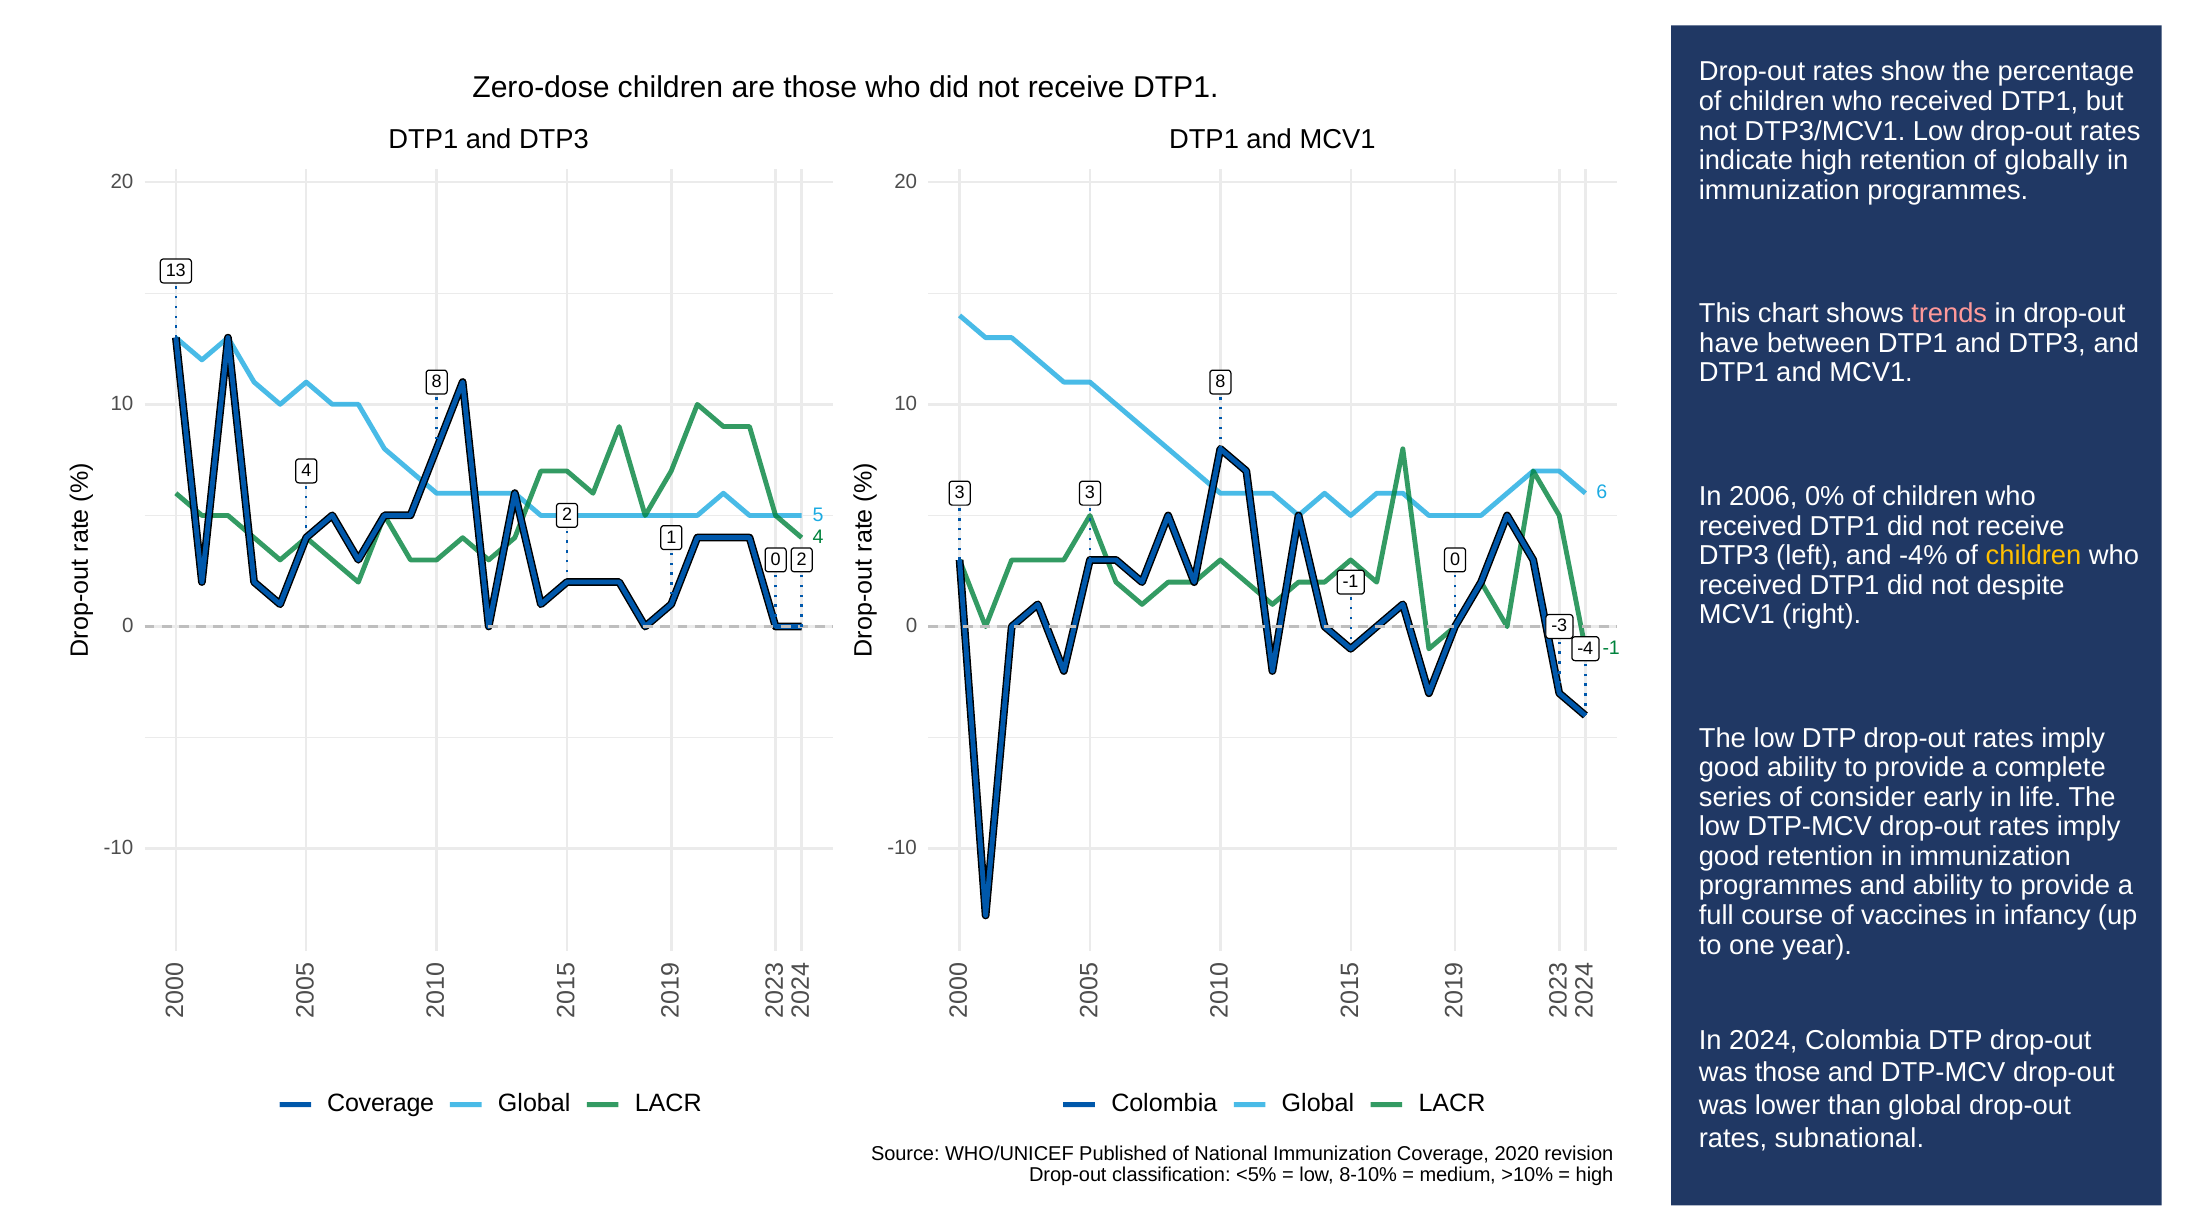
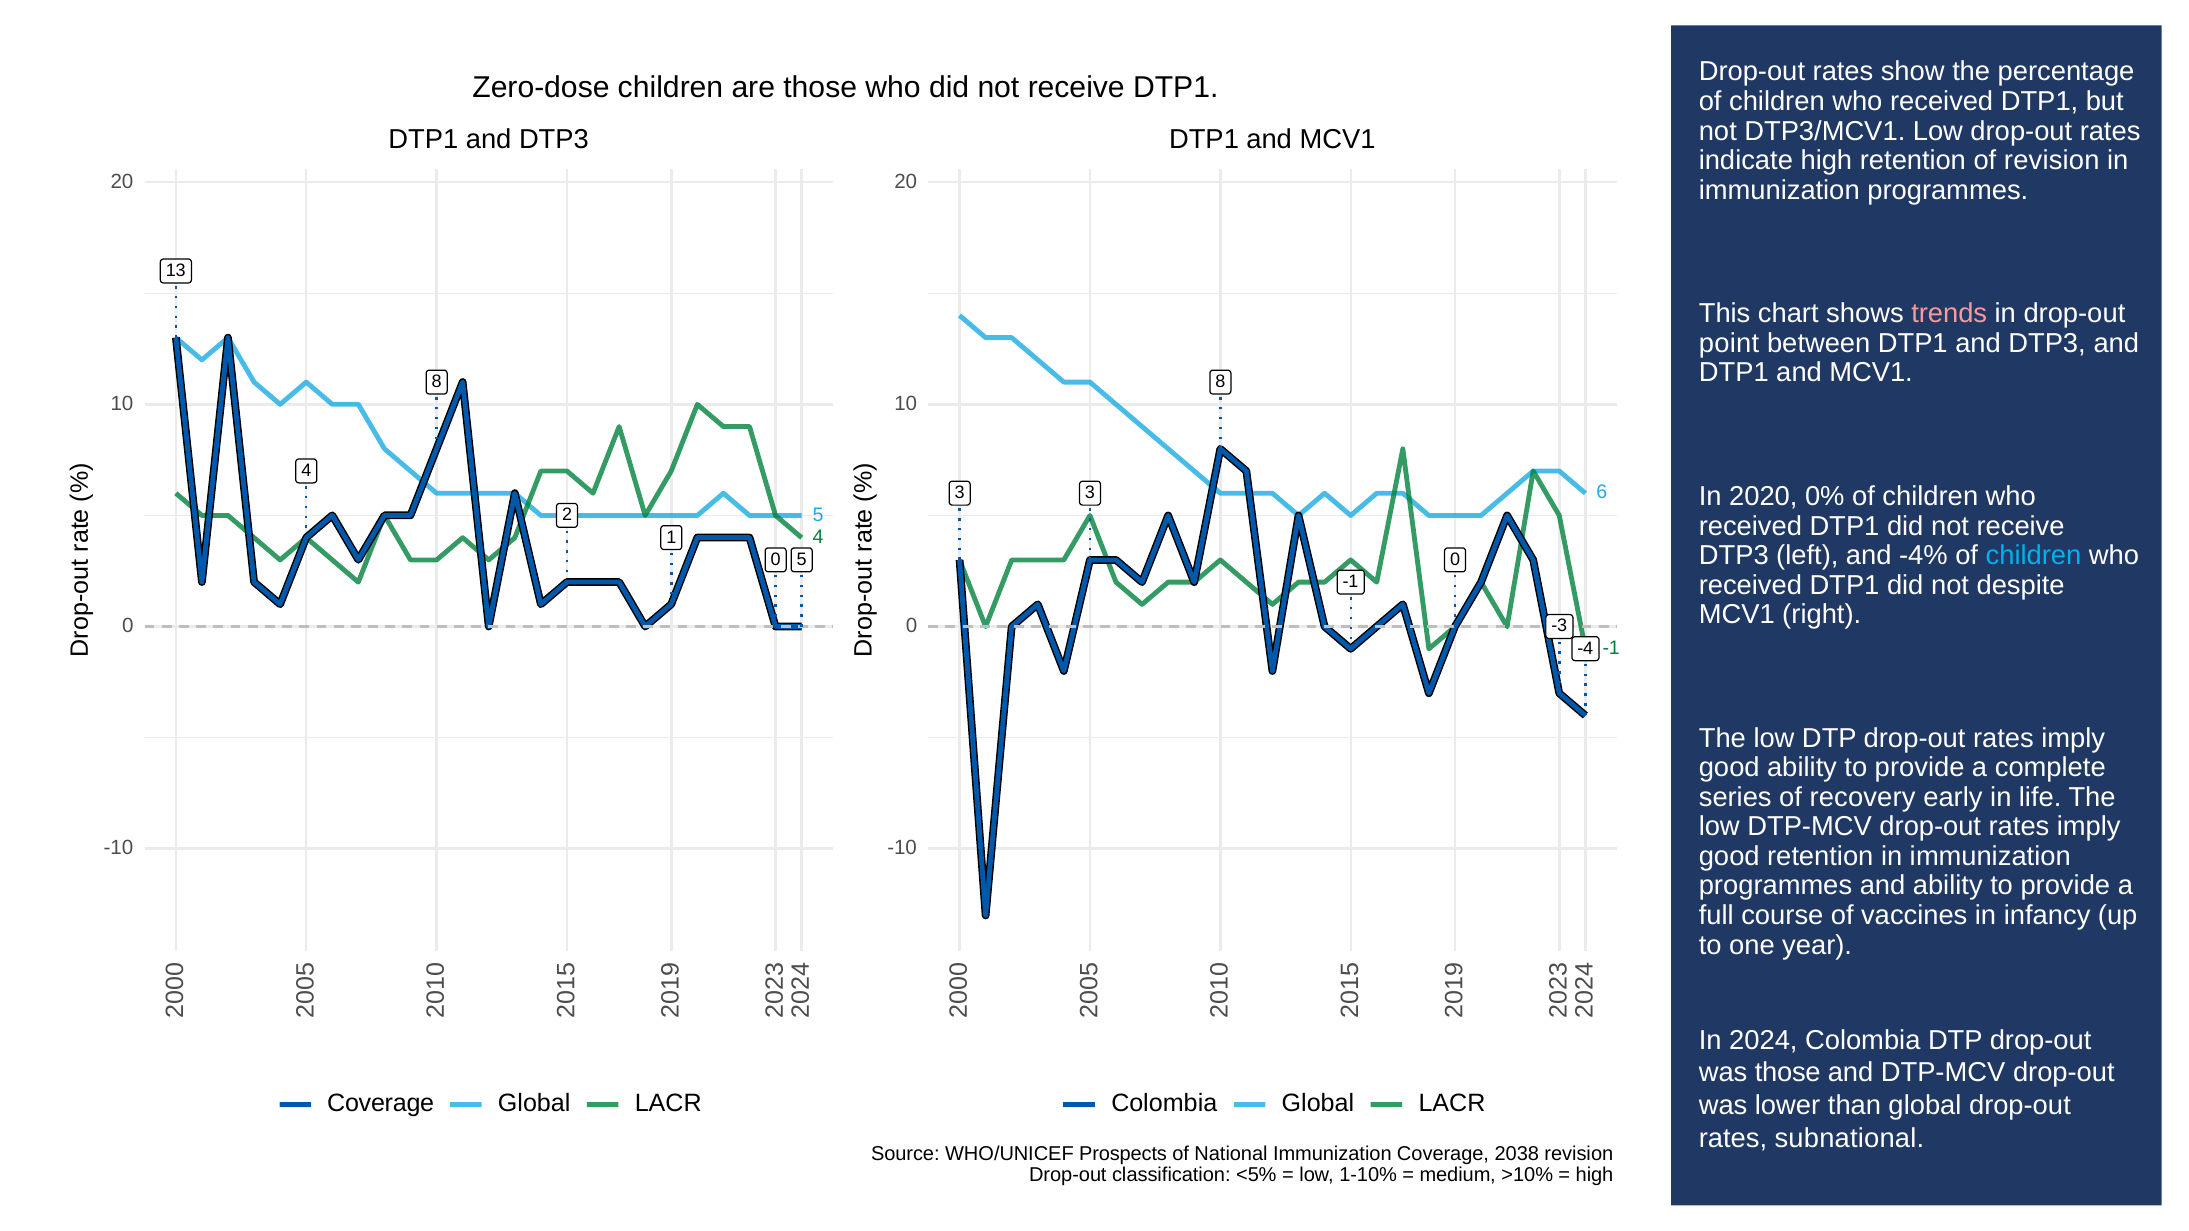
of globally: globally -> revision (2052, 161)
have: have -> point (1729, 343)
2006: 2006 -> 2020 (1763, 497)
children colour: yellow -> light blue (2033, 556)
2: 2 -> 5 (802, 559)
consider: consider -> recovery (1863, 798)
Published: Published -> Prospects (1123, 1154)
2020: 2020 -> 2038 (1517, 1154)
8-10%: 8-10% -> 1-10% (1368, 1176)
